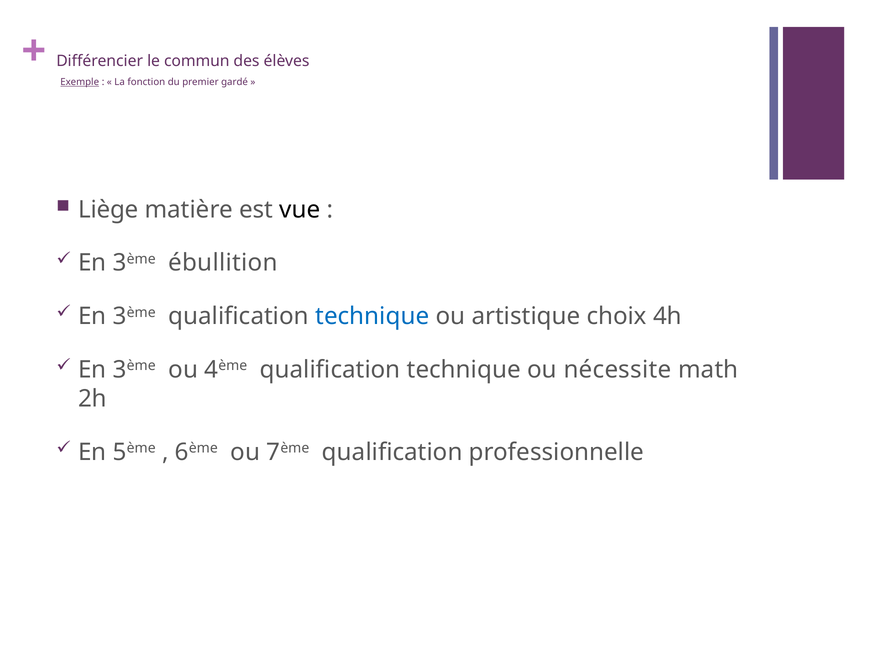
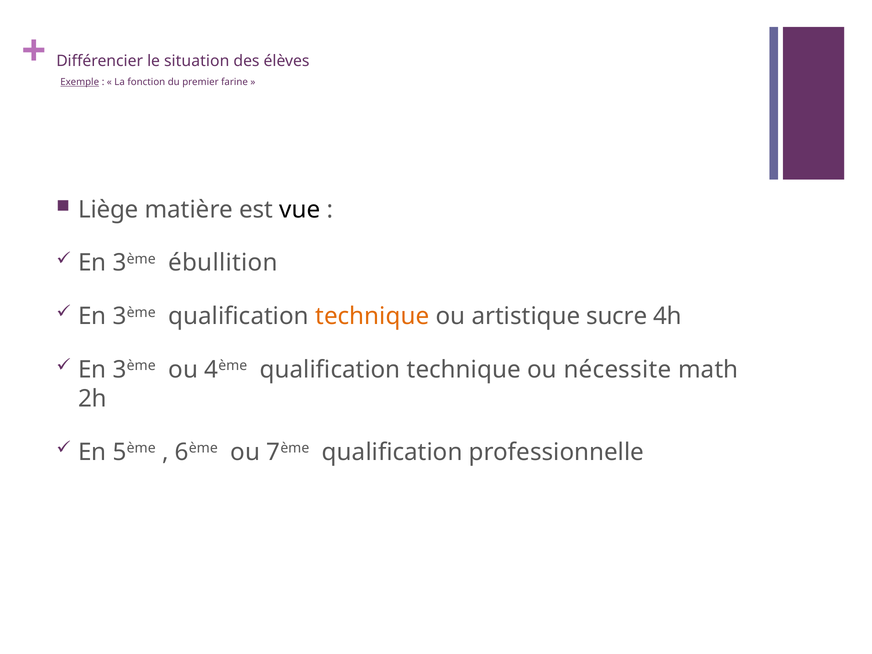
commun: commun -> situation (197, 61)
gardé: gardé -> farine (235, 82)
technique colour: blue -> orange (372, 316)
choix: choix -> sucre (617, 316)
